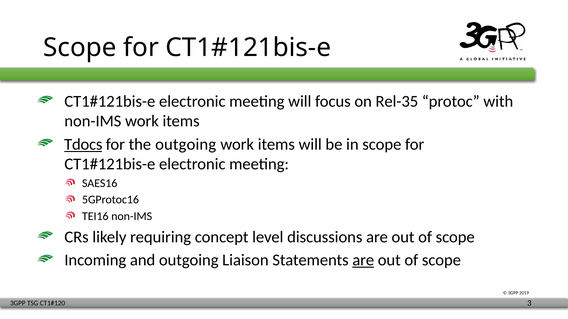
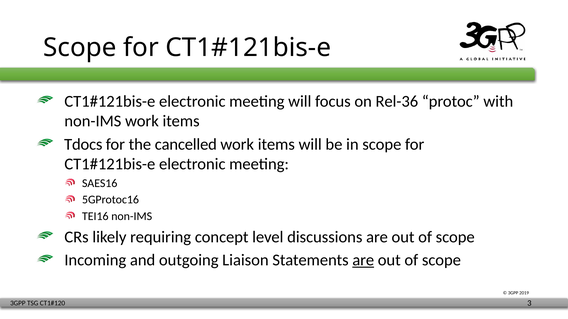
Rel-35: Rel-35 -> Rel-36 (397, 101)
Tdocs underline: present -> none (83, 145)
the outgoing: outgoing -> cancelled (186, 145)
